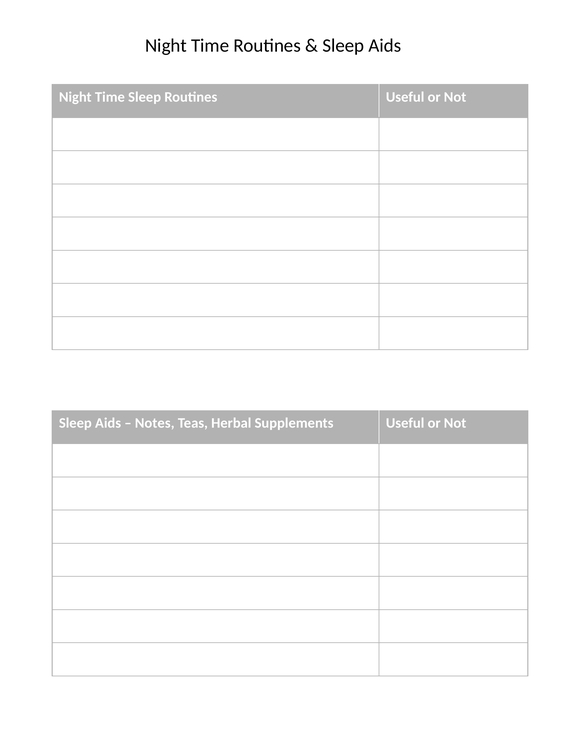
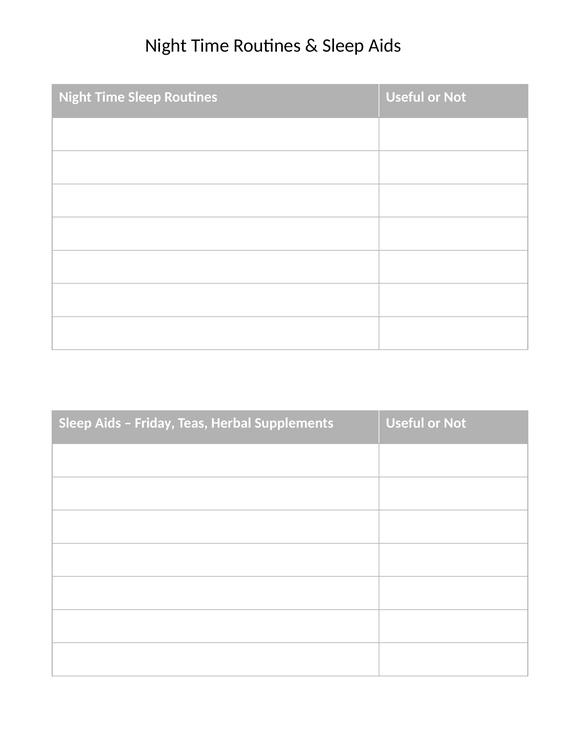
Notes: Notes -> Friday (155, 423)
